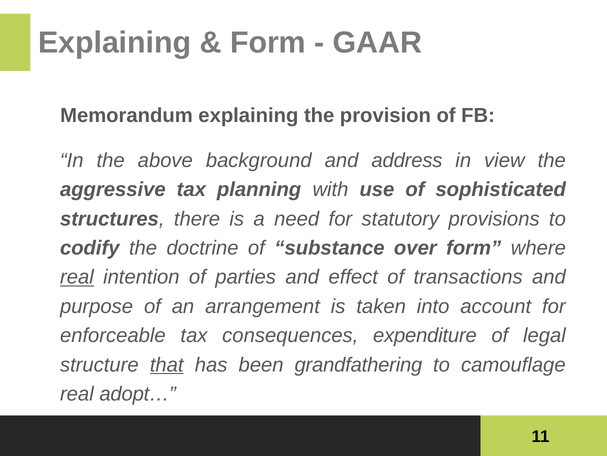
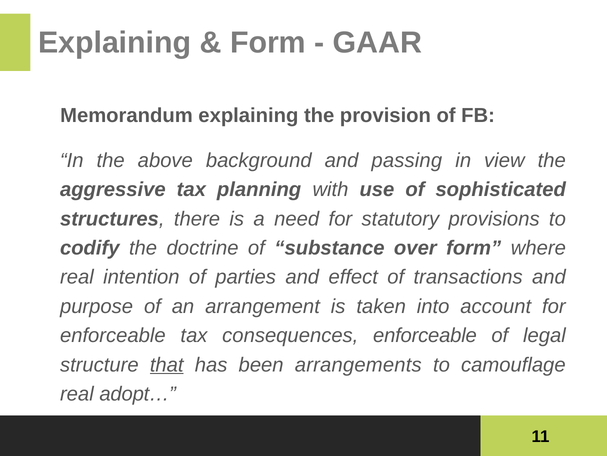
address: address -> passing (407, 160)
real underline: present -> none (77, 277)
consequences expenditure: expenditure -> enforceable (425, 335)
grandfathering: grandfathering -> arrangements (358, 364)
